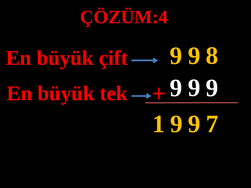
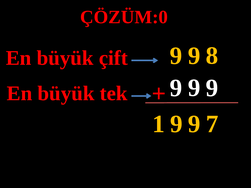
ÇÖZÜM:4: ÇÖZÜM:4 -> ÇÖZÜM:0 (124, 17)
